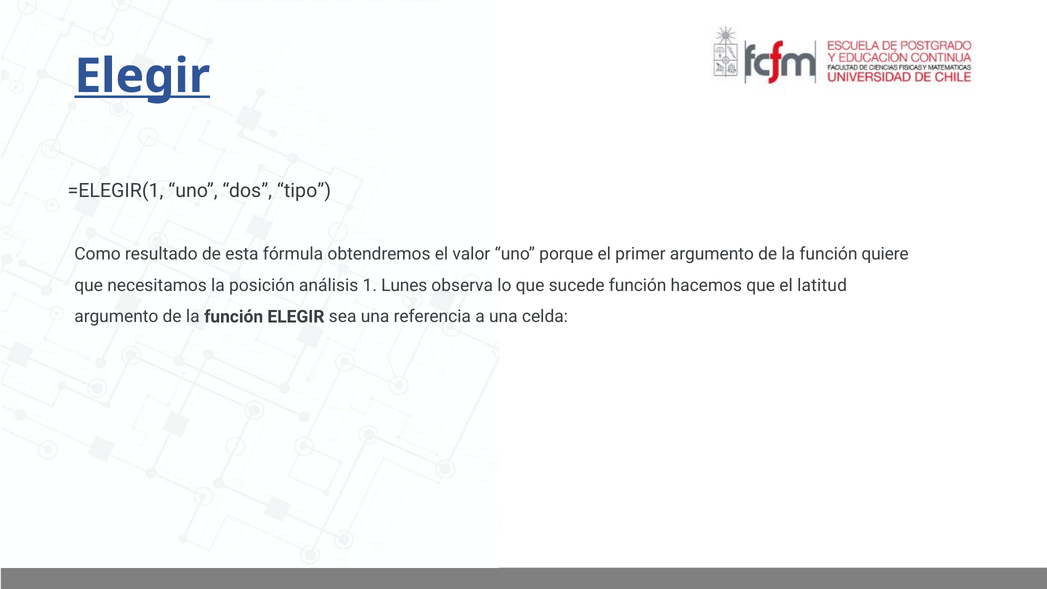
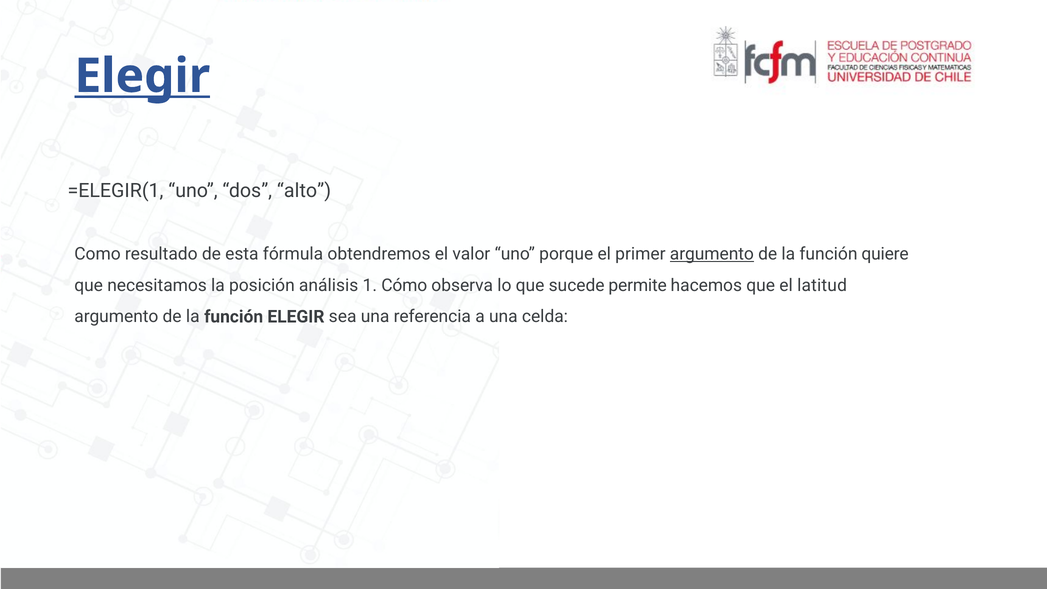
tipo: tipo -> alto (304, 191)
argumento underline: none -> present (712, 254)
Lunes: Lunes -> Cómo (404, 285)
sucede función: función -> permite (638, 285)
